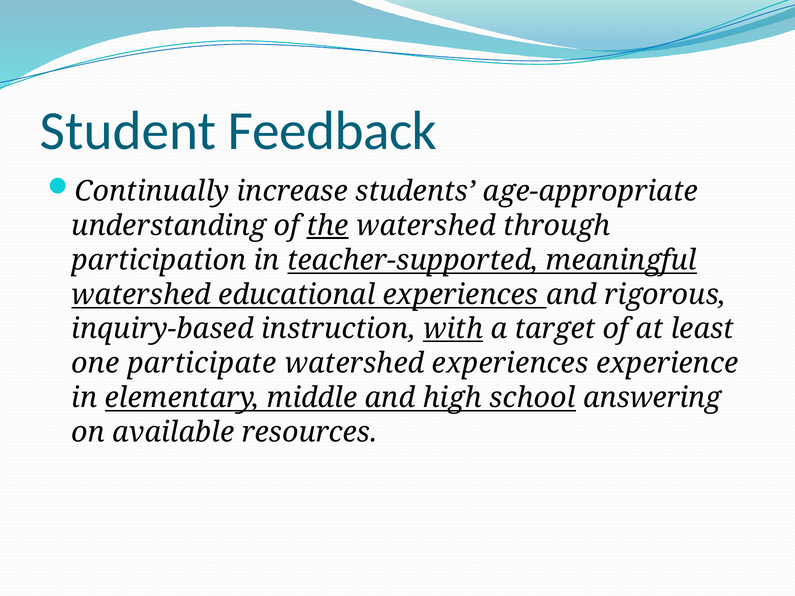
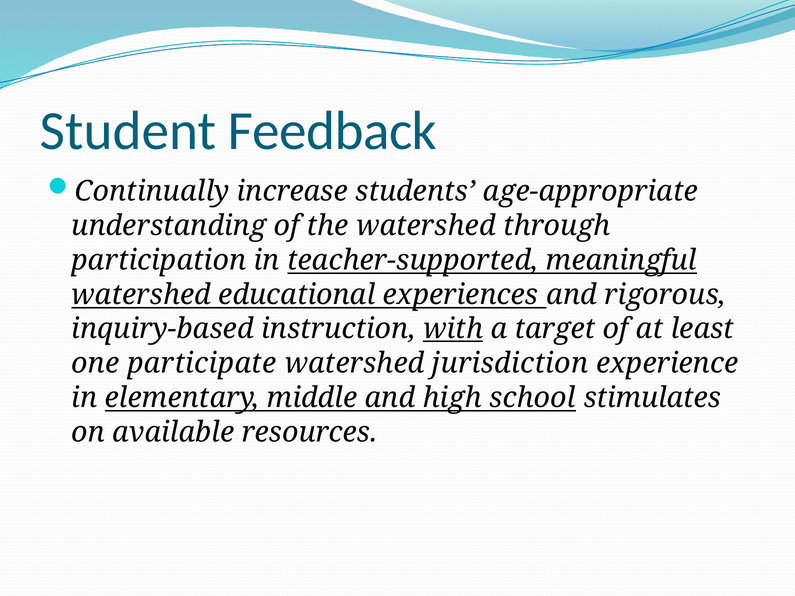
the underline: present -> none (328, 226)
watershed experiences: experiences -> jurisdiction (510, 364)
answering: answering -> stimulates (652, 398)
